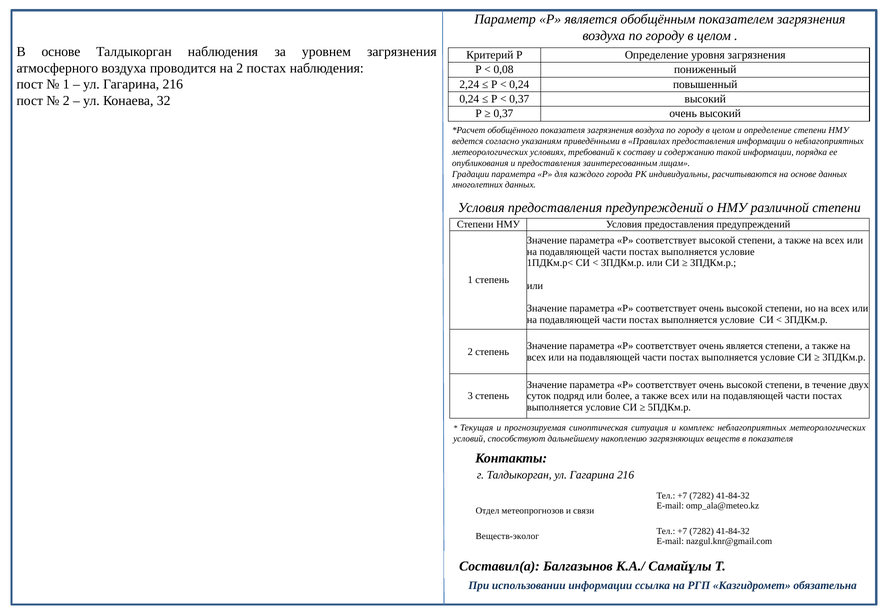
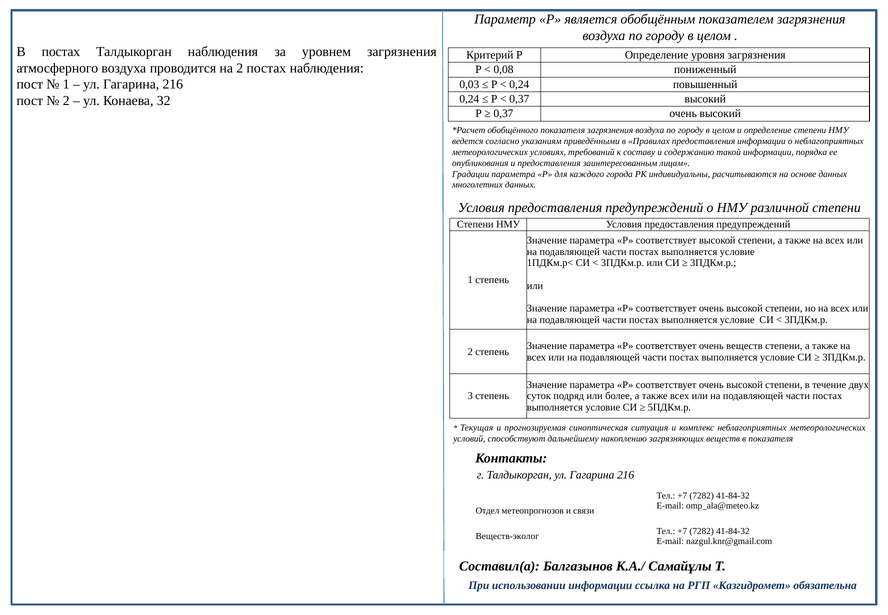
В основе: основе -> постах (61, 52)
2,24: 2,24 -> 0,03 (469, 84)
очень является: является -> веществ (744, 346)
